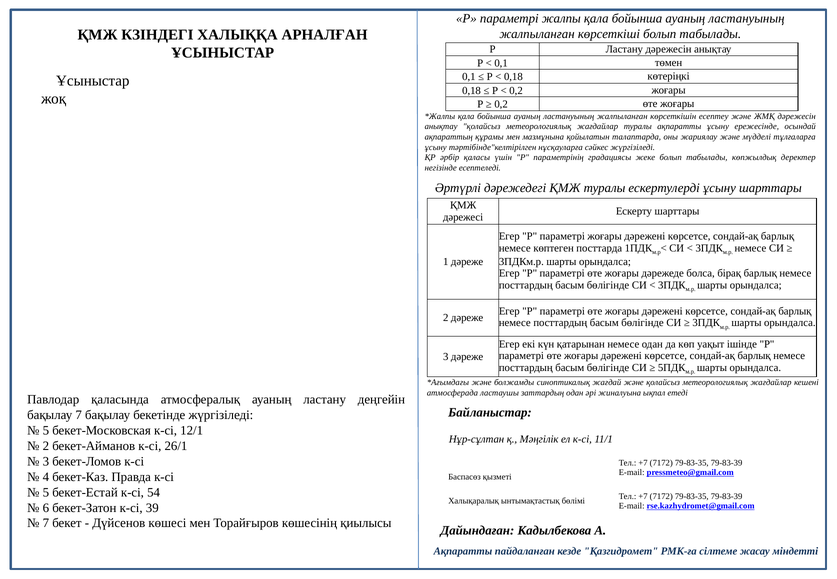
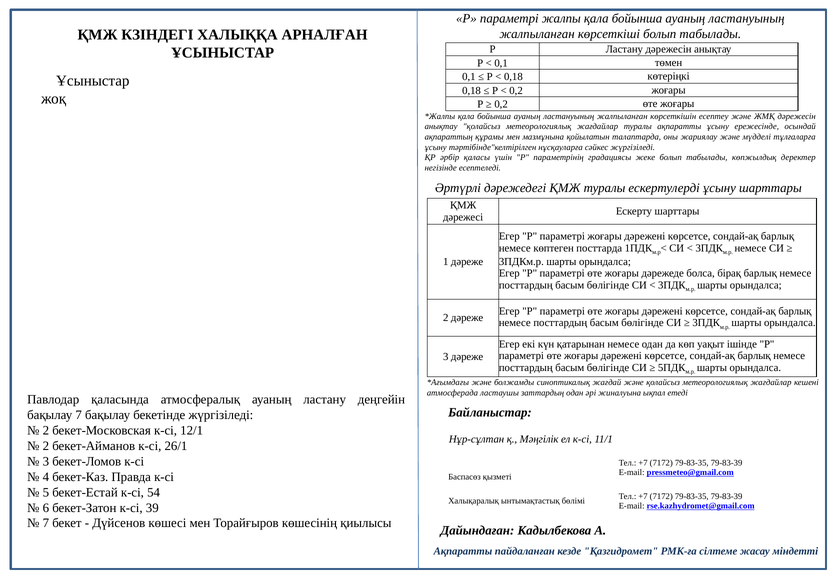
5: 5 -> 2 (46, 431)
